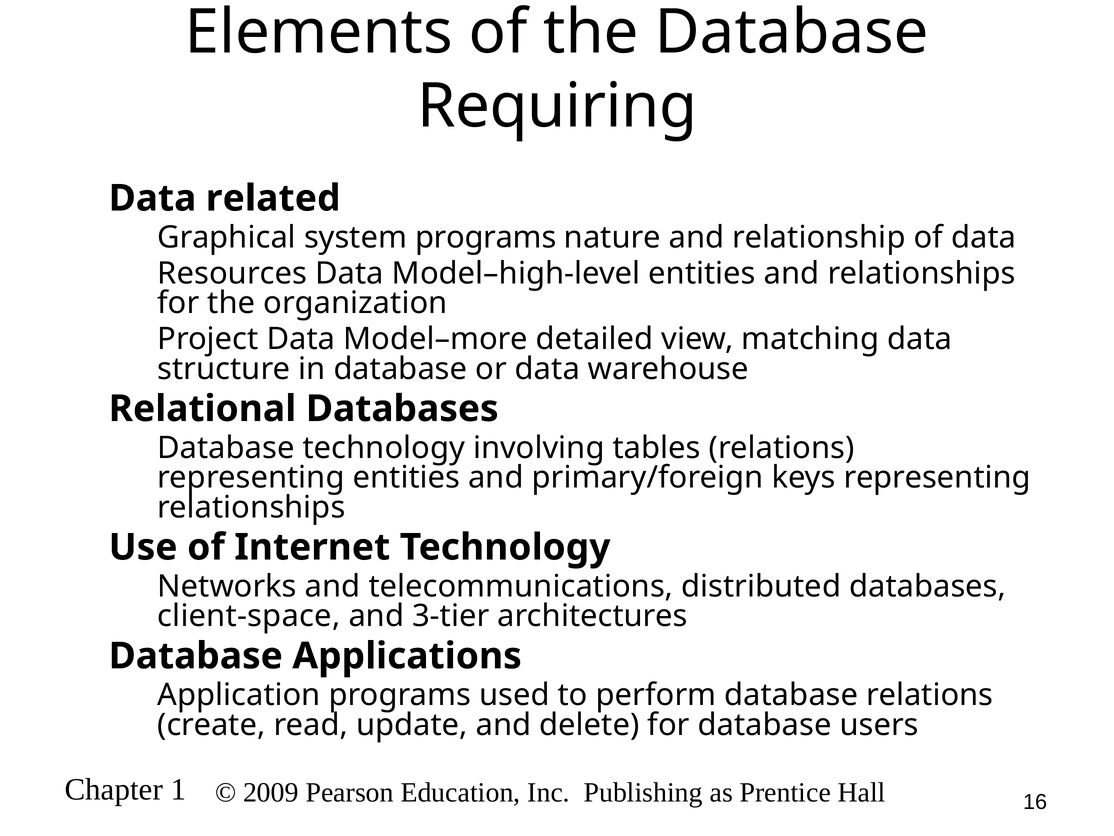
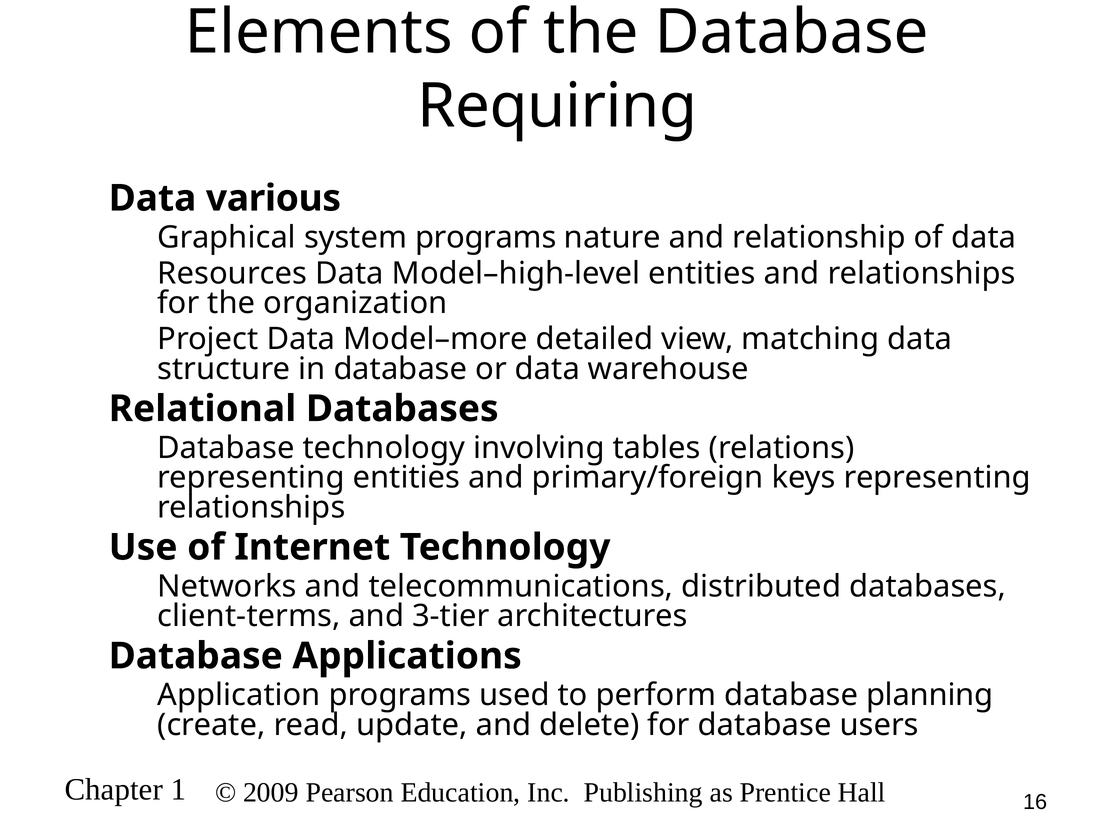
related: related -> various (273, 198)
client-space: client-space -> client-terms (249, 616)
database relations: relations -> planning (930, 695)
